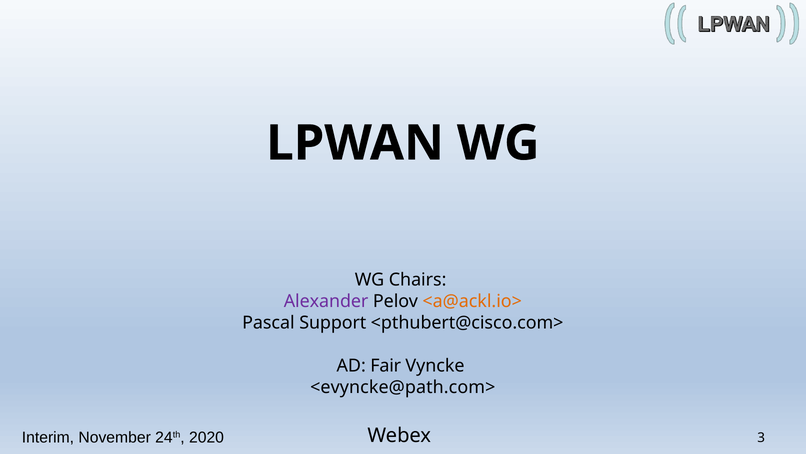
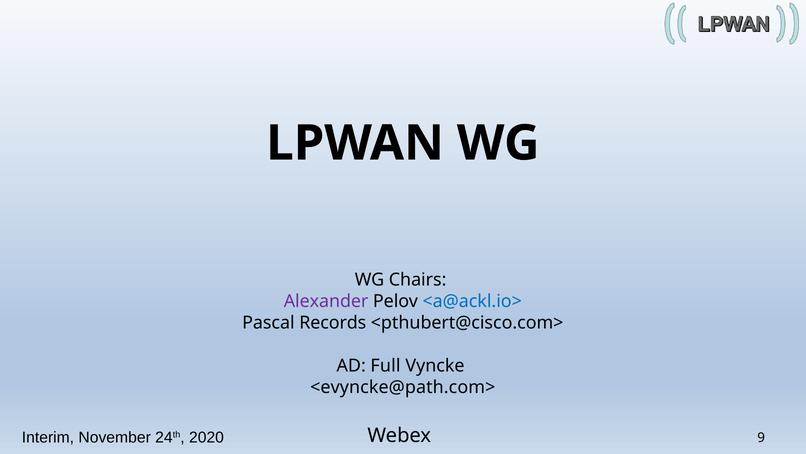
<a@ackl.io> colour: orange -> blue (472, 301)
Support: Support -> Records (333, 322)
Fair: Fair -> Full (386, 365)
3: 3 -> 9 (761, 437)
